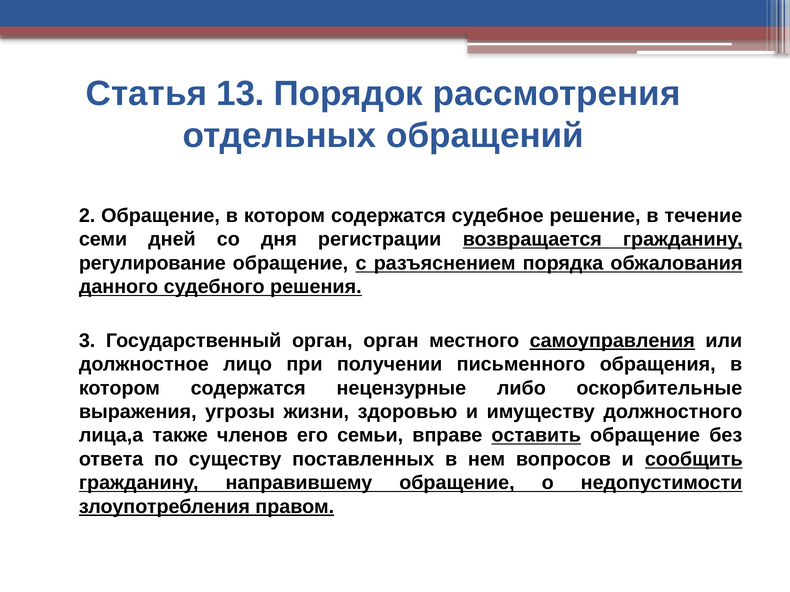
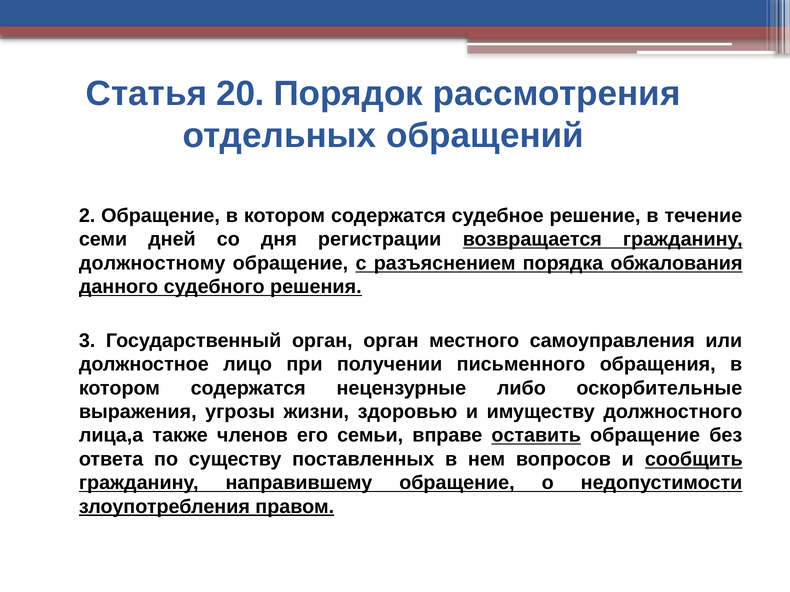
13: 13 -> 20 (241, 94)
регулирование: регулирование -> должностному (152, 263)
самоуправления underline: present -> none (612, 341)
